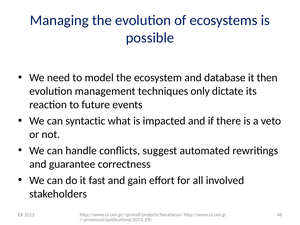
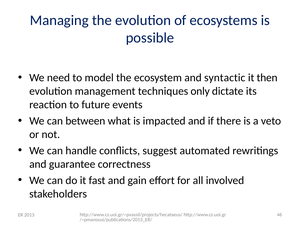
database: database -> syntactic (225, 78)
syntactic: syntactic -> between (85, 121)
